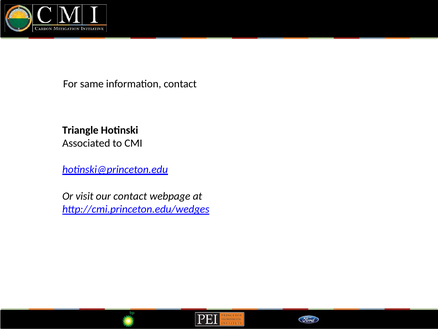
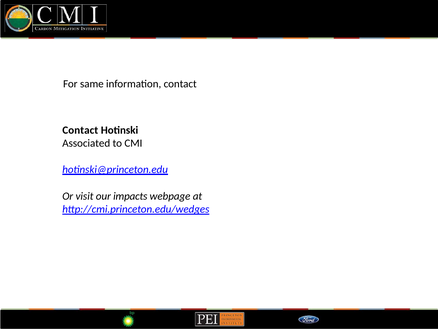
Triangle: Triangle -> Contact (80, 130)
our contact: contact -> impacts (130, 196)
